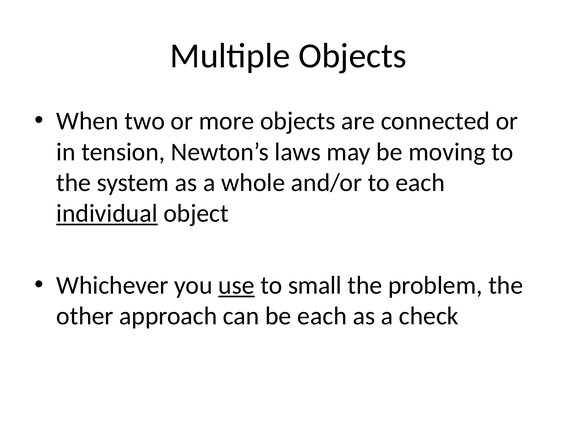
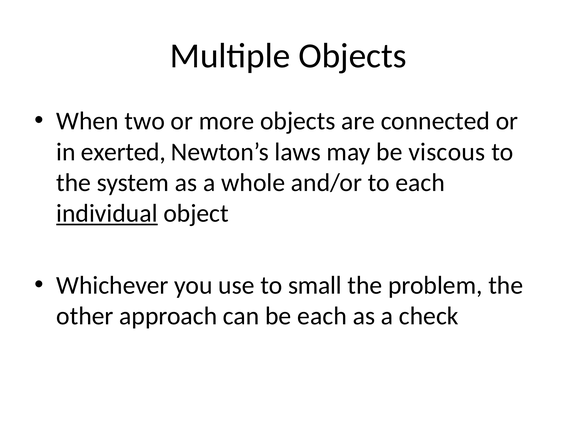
tension: tension -> exerted (123, 152)
moving: moving -> viscous (447, 152)
use underline: present -> none (236, 285)
